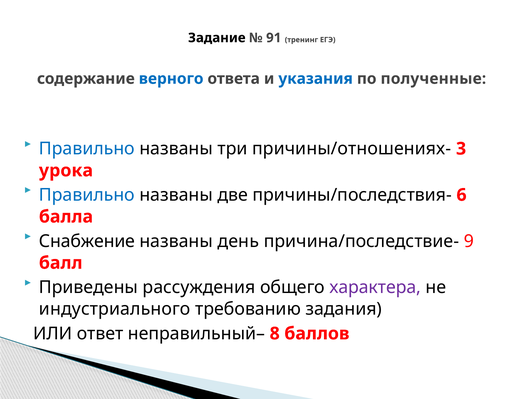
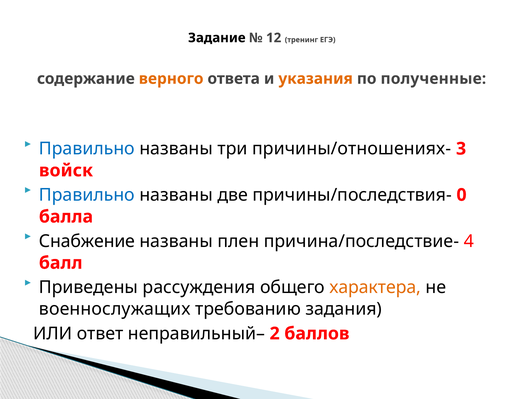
91: 91 -> 12 (274, 38)
верного colour: blue -> orange (171, 79)
указания colour: blue -> orange (316, 79)
урока: урока -> войск (66, 170)
6: 6 -> 0 (462, 195)
день: день -> плен (238, 241)
9: 9 -> 4 (469, 241)
характера colour: purple -> orange (375, 287)
индустриального: индустриального -> военнослужащих (115, 309)
8: 8 -> 2 (275, 333)
